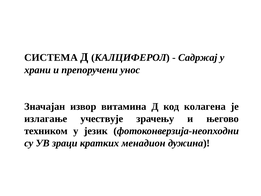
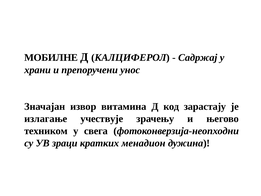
СИСТЕМА: СИСТЕМА -> МОБИЛНЕ (51, 57)
колагена: колагена -> зарастају (205, 106)
језик: језик -> свега (96, 131)
